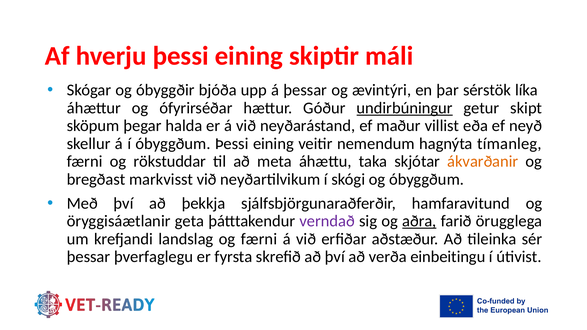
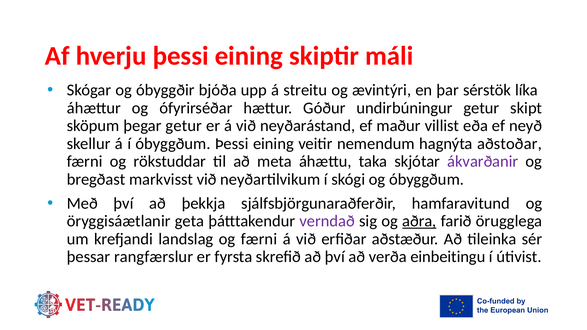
á þessar: þessar -> streitu (305, 90)
undirbúningur underline: present -> none (405, 108)
þegar halda: halda -> getur (184, 126)
tímanleg: tímanleg -> aðstoðar (509, 144)
ákvarðanir colour: orange -> purple (483, 162)
þverfaglegu: þverfaglegu -> rangfærslur (154, 257)
